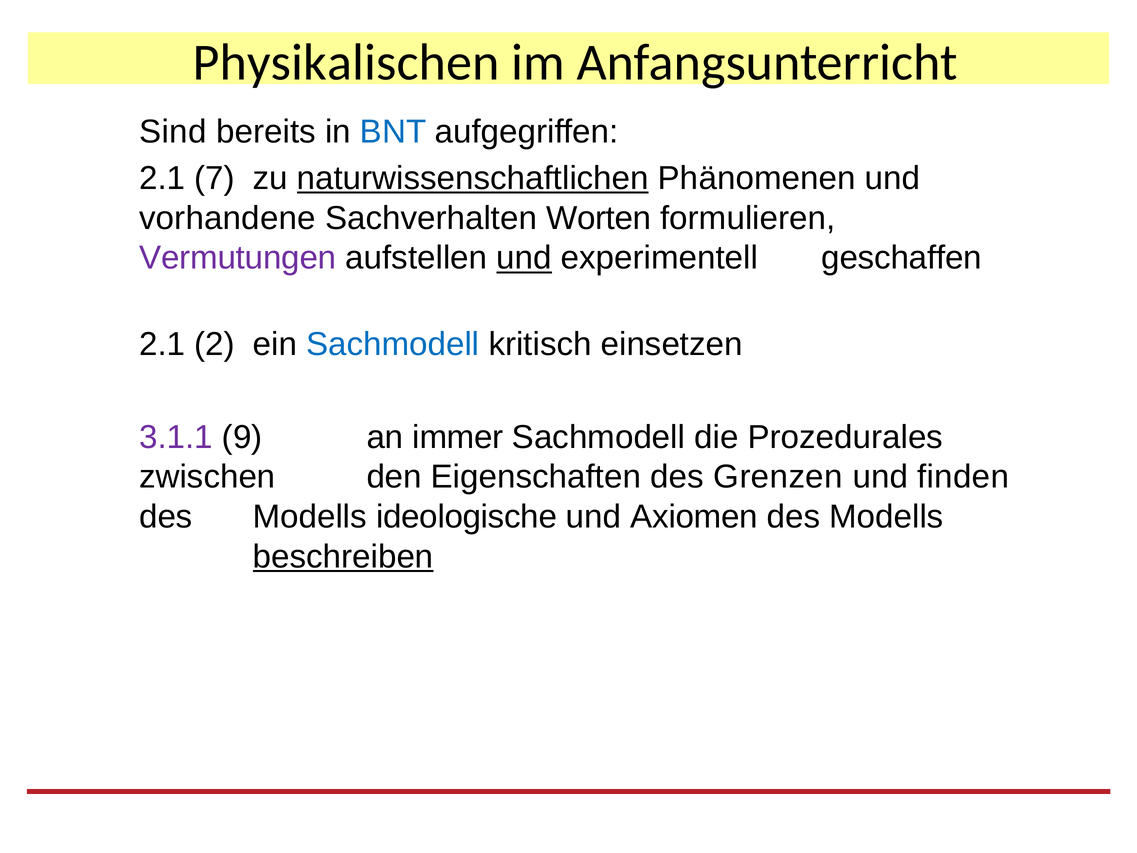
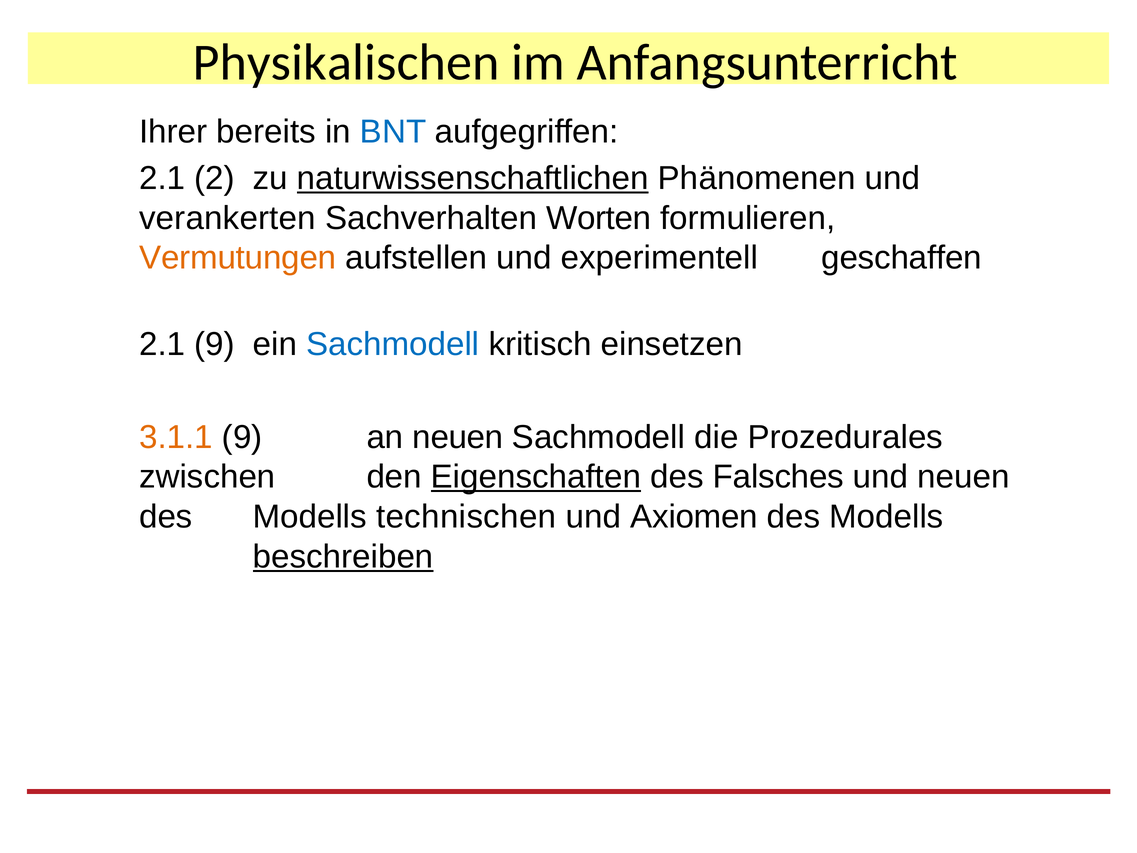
Sind: Sind -> Ihrer (173, 132)
7: 7 -> 2 (215, 178)
vorhandene: vorhandene -> verankerten (227, 218)
Vermutungen colour: purple -> orange (238, 258)
und underline: present -> none (524, 258)
2.1 2: 2 -> 9 (215, 344)
3.1.1 colour: purple -> orange (176, 437)
an immer: immer -> neuen (458, 437)
Eigenschaften underline: none -> present (536, 477)
Grenzen: Grenzen -> Falsches (778, 477)
und finden: finden -> neuen (963, 477)
ideologische: ideologische -> technischen (466, 517)
